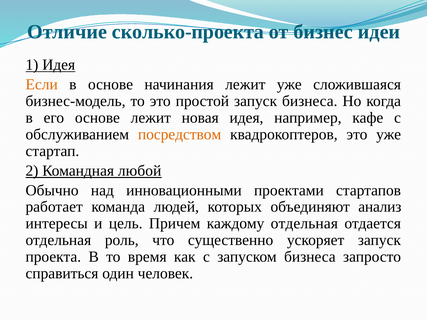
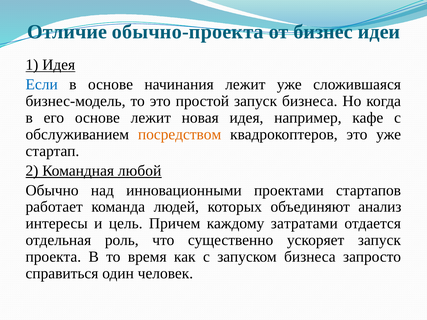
сколько-проекта: сколько-проекта -> обычно-проекта (188, 32)
Если colour: orange -> blue (42, 85)
каждому отдельная: отдельная -> затратами (304, 224)
